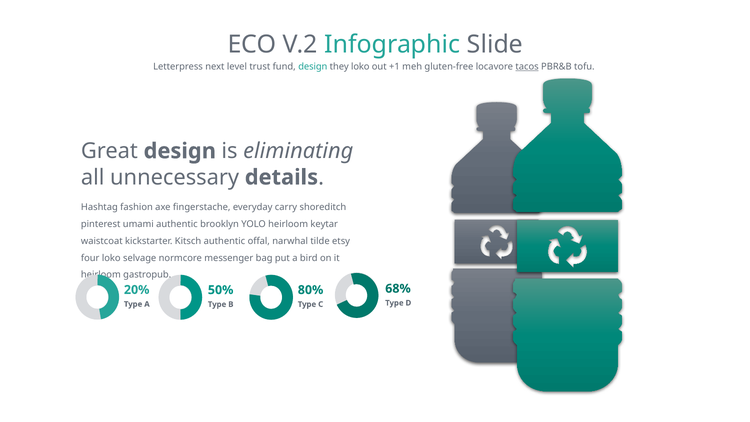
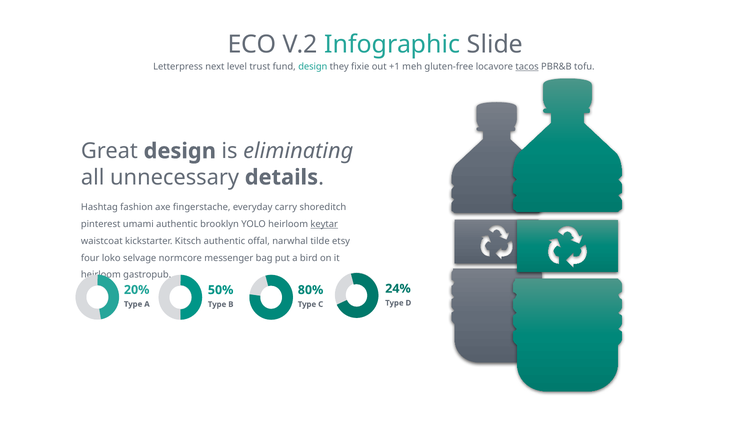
they loko: loko -> fixie (360, 67)
keytar underline: none -> present (324, 224)
68%: 68% -> 24% (398, 289)
